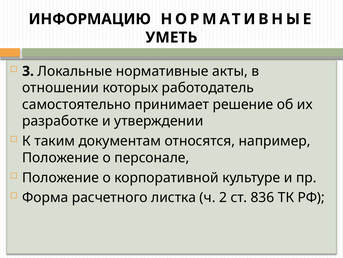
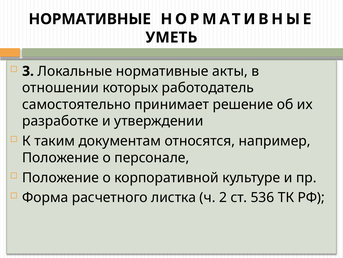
ИНФОРМАЦИЮ: ИНФОРМАЦИЮ -> НОРМАТИВНЫЕ (90, 19)
836: 836 -> 536 (262, 197)
